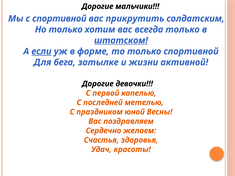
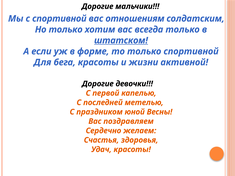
прикрутить: прикрутить -> отношениям (135, 19)
если underline: present -> none (41, 51)
бега затылке: затылке -> красоты (98, 62)
